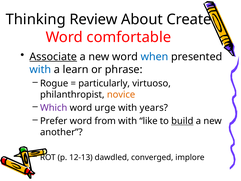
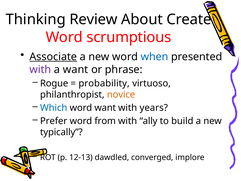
comfortable: comfortable -> scrumptious (129, 37)
with colour: blue -> purple (40, 69)
a learn: learn -> want (76, 69)
particularly: particularly -> probability (104, 83)
Which colour: purple -> blue (54, 108)
word urge: urge -> want (105, 108)
like: like -> ally (148, 121)
build underline: present -> none (182, 121)
another: another -> typically (61, 132)
